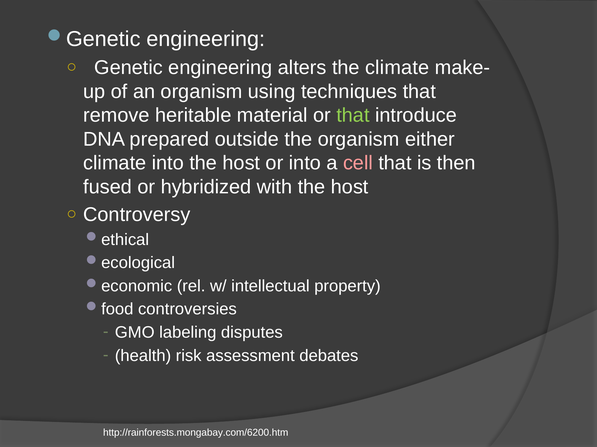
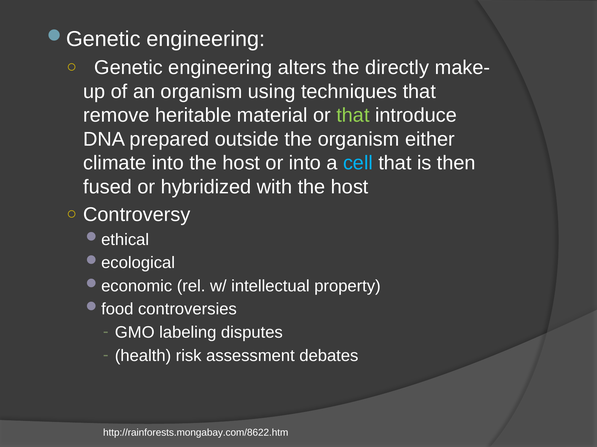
the climate: climate -> directly (397, 68)
cell colour: pink -> light blue (358, 163)
http://rainforests.mongabay.com/6200.htm: http://rainforests.mongabay.com/6200.htm -> http://rainforests.mongabay.com/8622.htm (196, 433)
